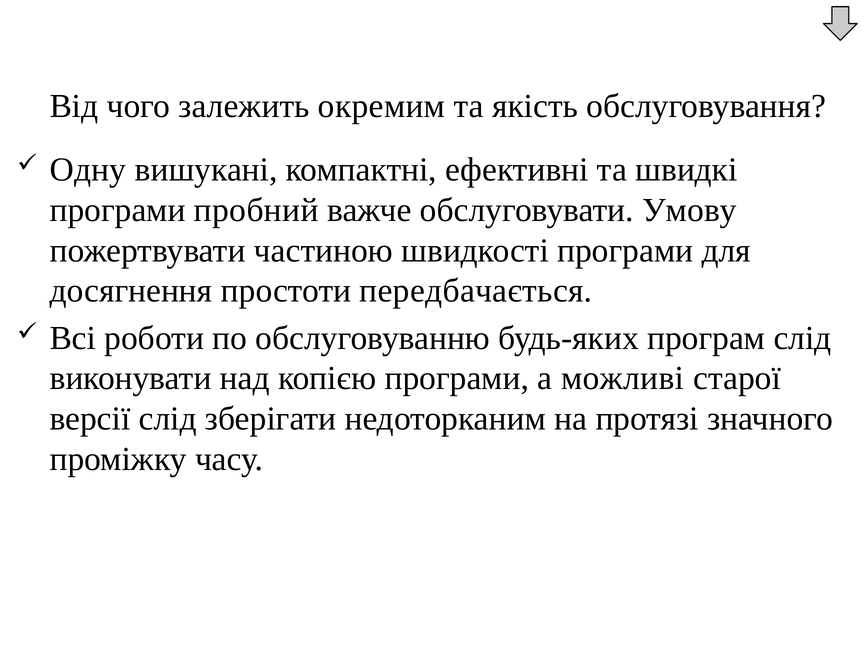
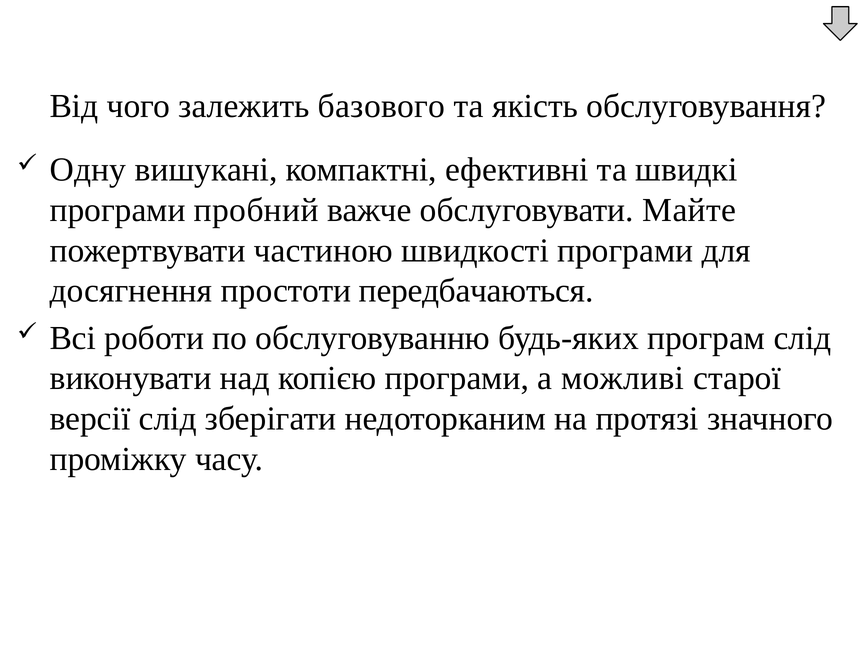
окремим: окремим -> базового (382, 106)
Умову: Умову -> Майте (689, 210)
передбачається: передбачається -> передбачаються (476, 291)
